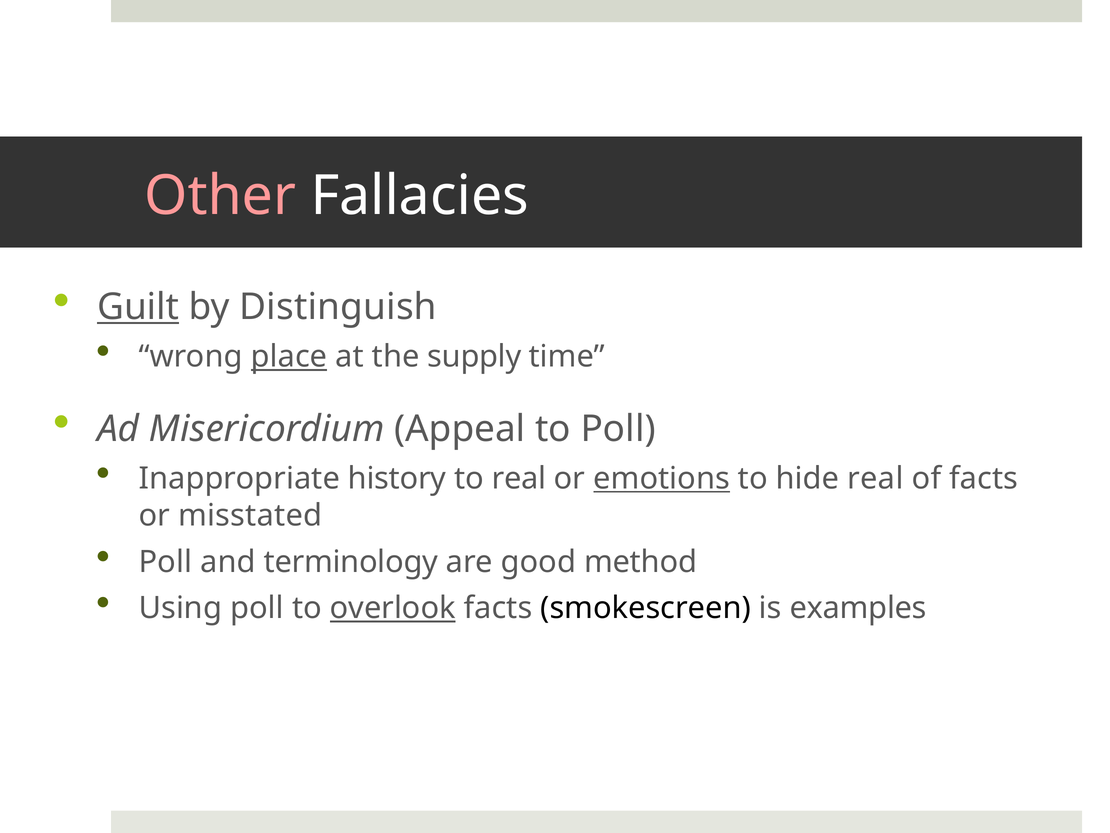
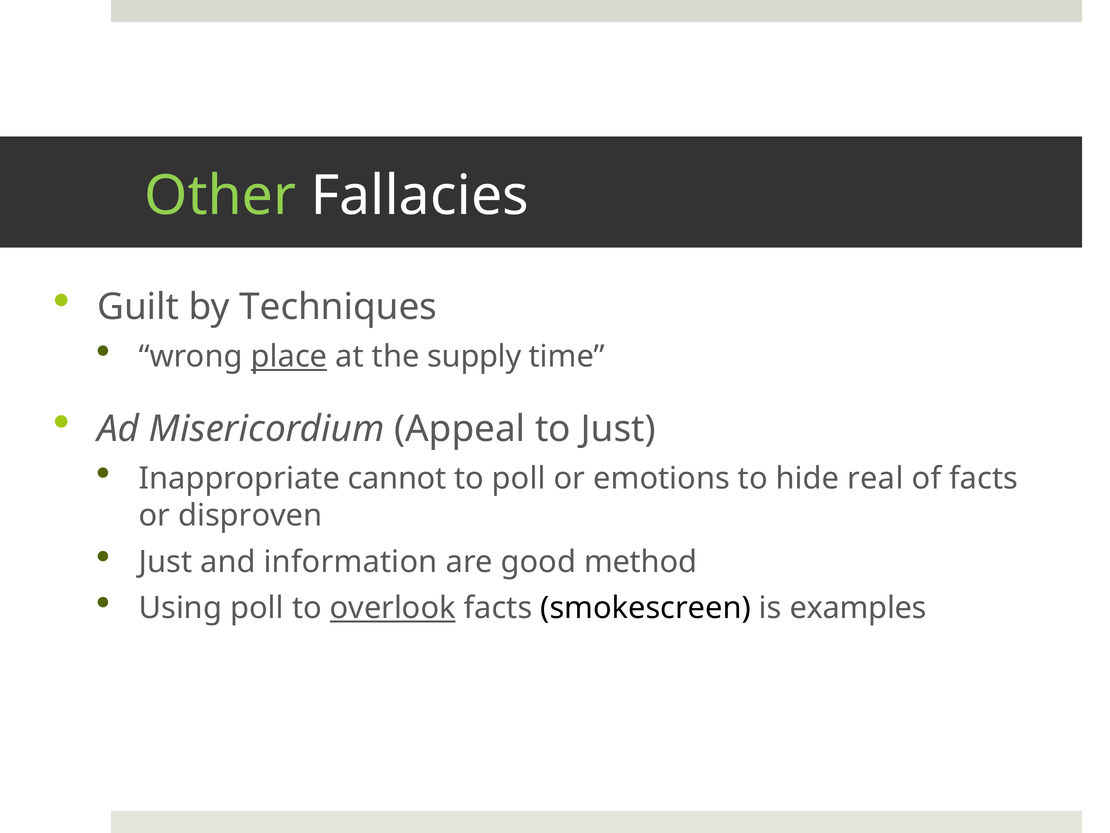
Other colour: pink -> light green (220, 196)
Guilt underline: present -> none (138, 307)
Distinguish: Distinguish -> Techniques (338, 307)
to Poll: Poll -> Just (618, 429)
history: history -> cannot (397, 478)
to real: real -> poll (519, 478)
emotions underline: present -> none (662, 478)
misstated: misstated -> disproven (250, 515)
Poll: Poll -> Just (165, 562)
terminology: terminology -> information (351, 562)
